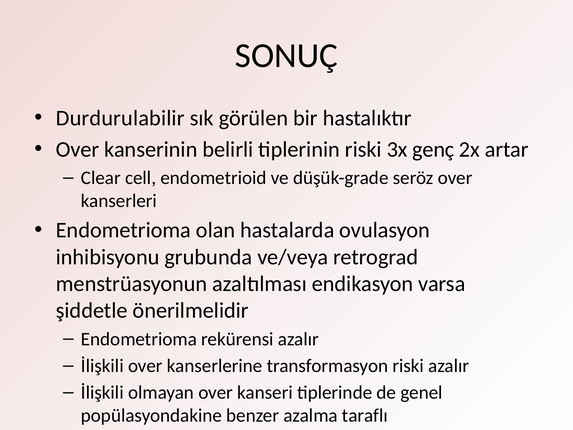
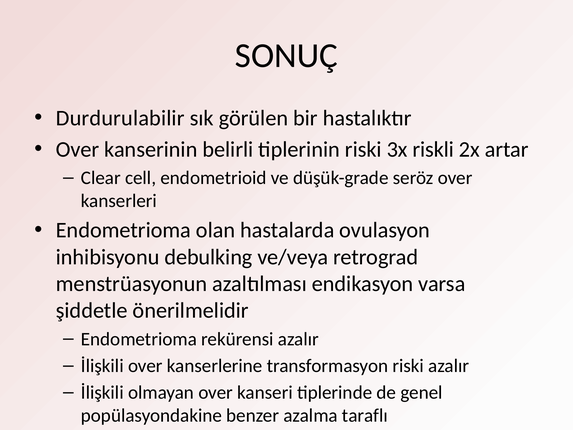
genç: genç -> riskli (433, 149)
grubunda: grubunda -> debulking (208, 257)
